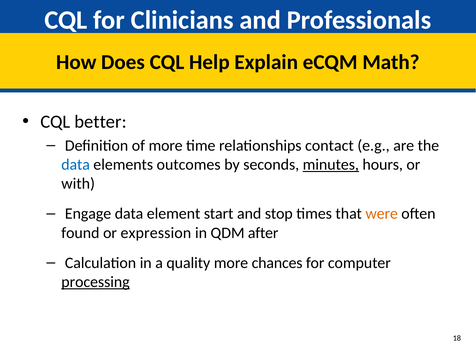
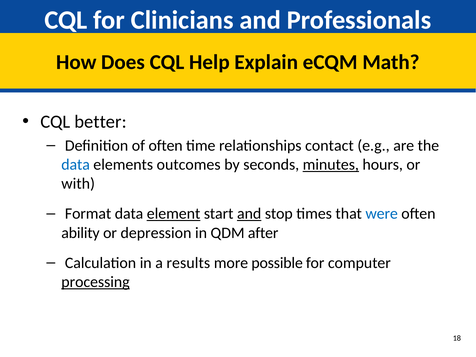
of more: more -> often (166, 146)
Engage: Engage -> Format (88, 214)
element underline: none -> present (174, 214)
and underline: none -> present (249, 214)
were colour: orange -> blue (382, 214)
found: found -> ability (80, 233)
expression: expression -> depression (156, 233)
quality: quality -> results (188, 263)
chances: chances -> possible (277, 263)
